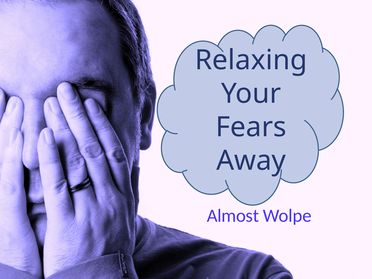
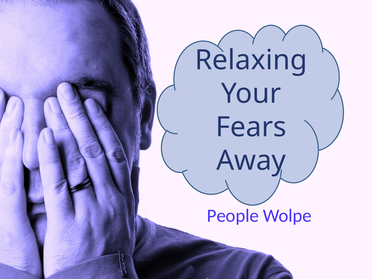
Almost: Almost -> People (233, 216)
